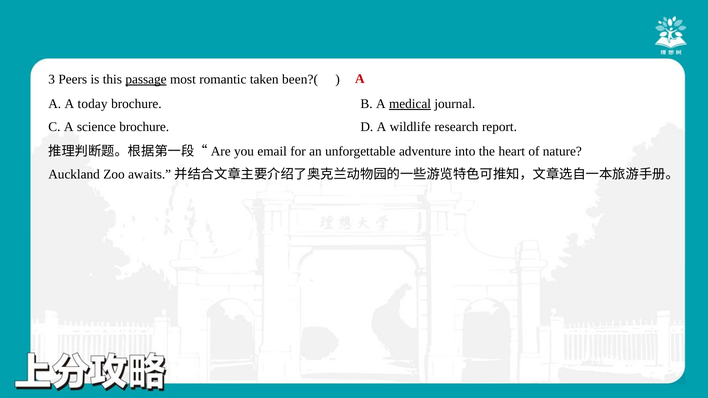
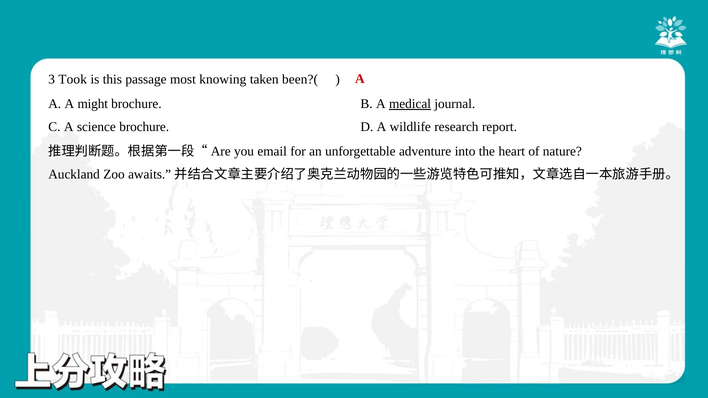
Peers: Peers -> Took (73, 79)
passage underline: present -> none (146, 79)
romantic: romantic -> knowing (223, 79)
today: today -> might (93, 104)
